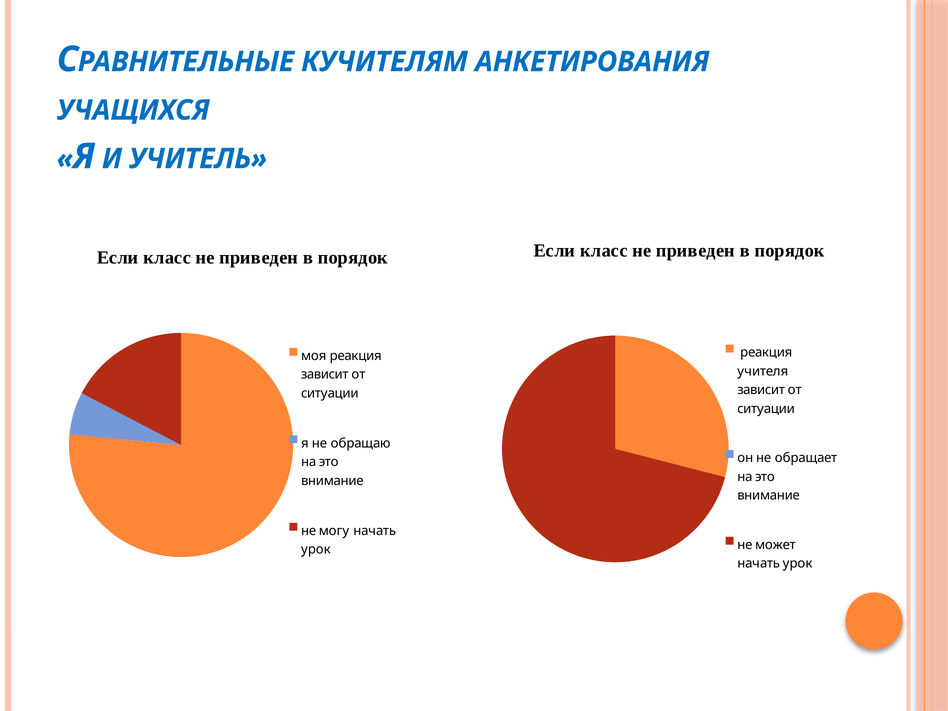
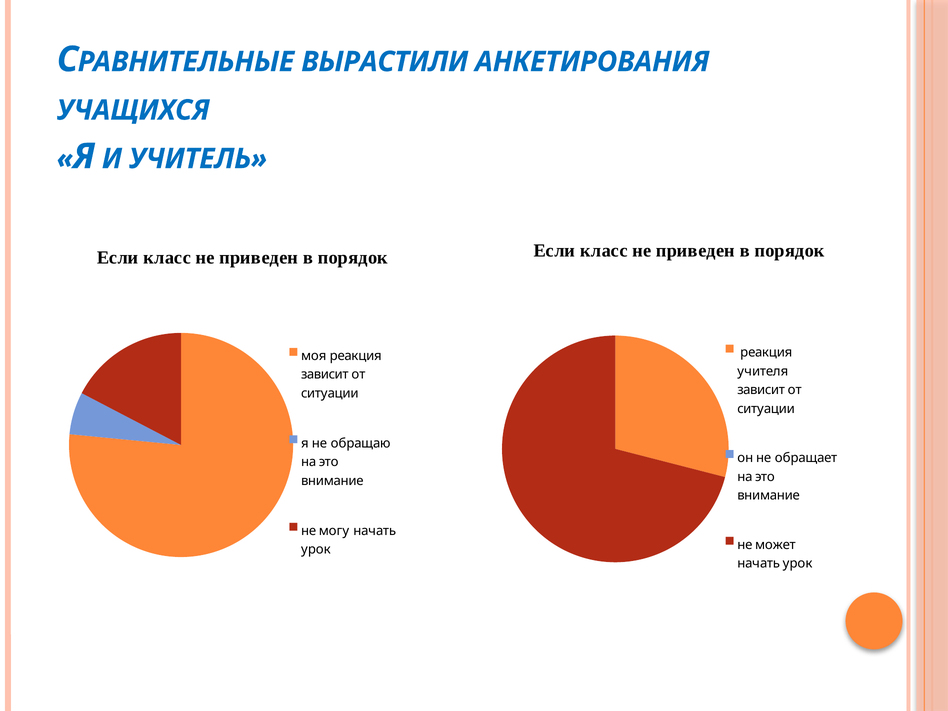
КУЧИТЕЛЯМ: КУЧИТЕЛЯМ -> ВЫРАСТИЛИ (385, 62)
